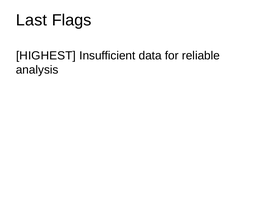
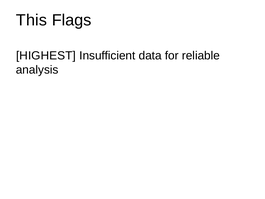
Last: Last -> This (32, 20)
